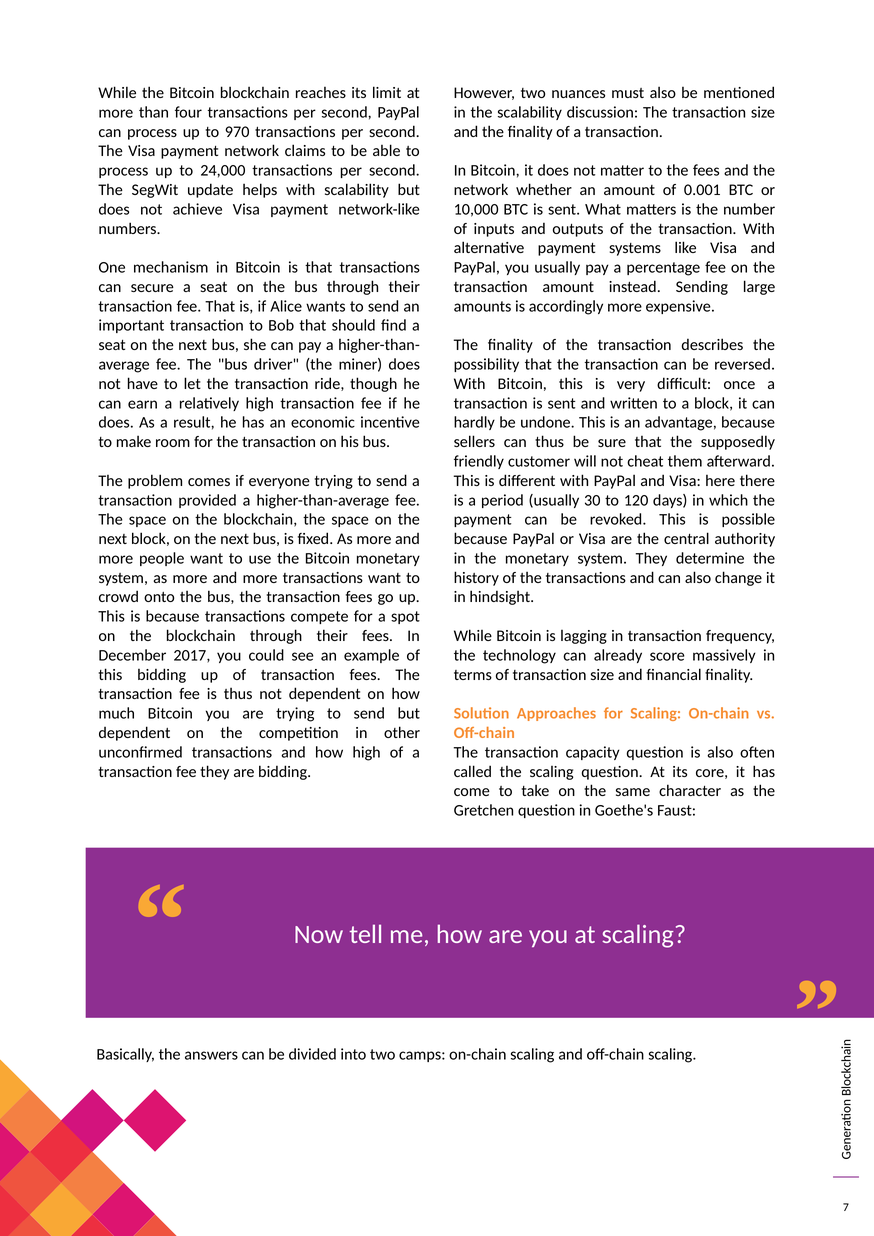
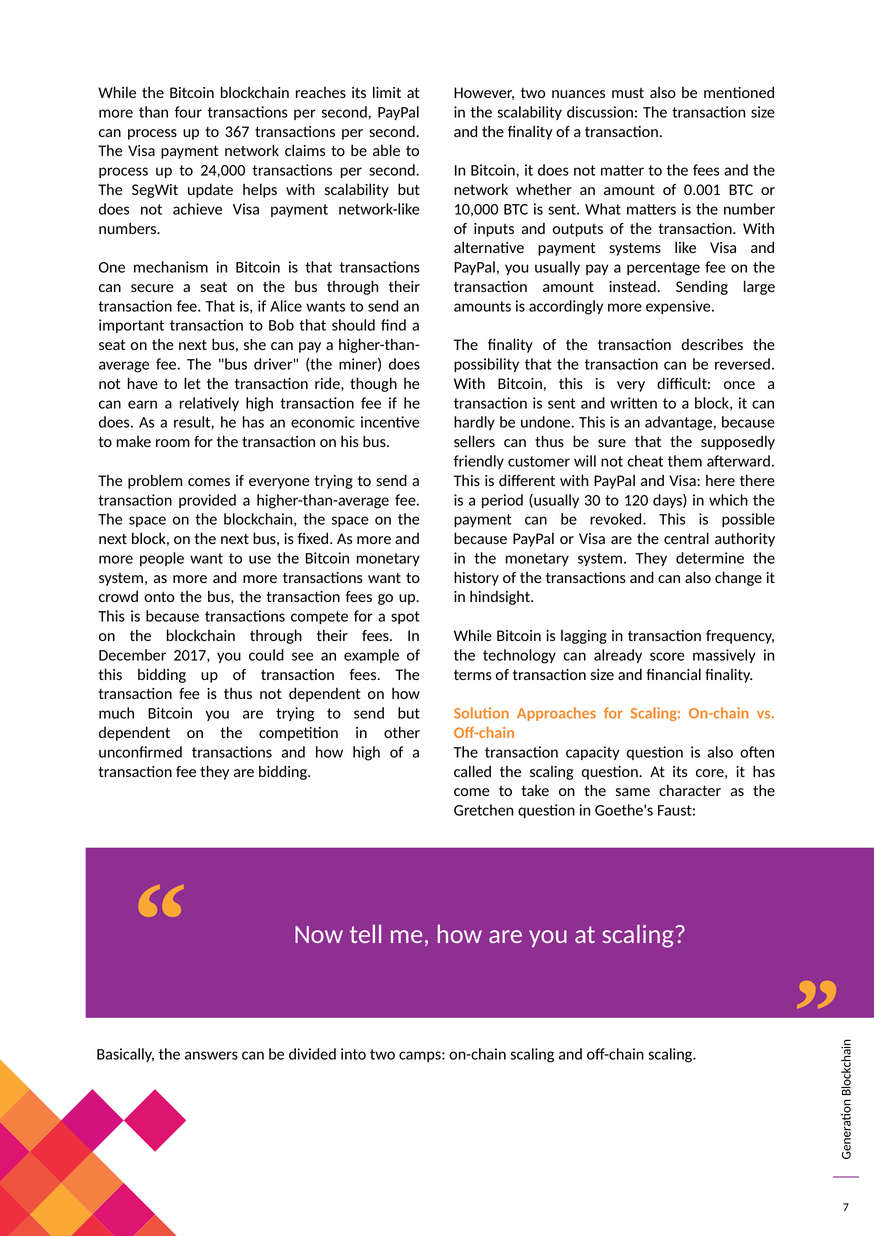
970: 970 -> 367 (237, 132)
